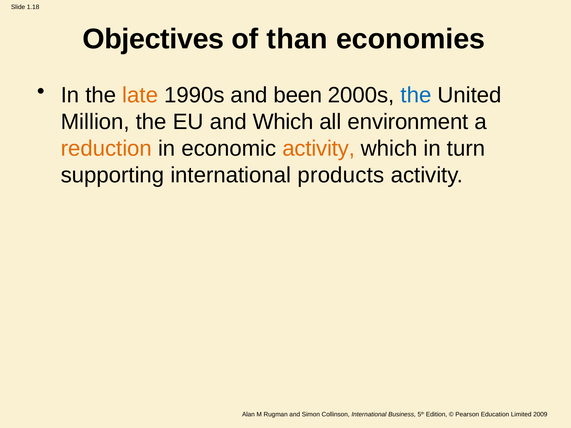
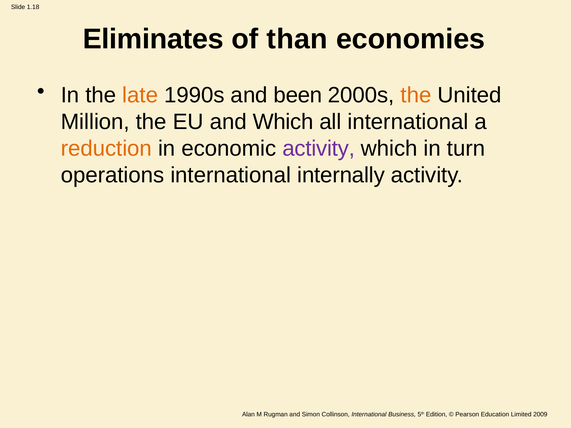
Objectives: Objectives -> Eliminates (153, 39)
the colour: blue -> orange (416, 95)
all environment: environment -> international (408, 122)
activity colour: orange -> purple (319, 149)
supporting: supporting -> operations (113, 175)
products: products -> internally (341, 175)
